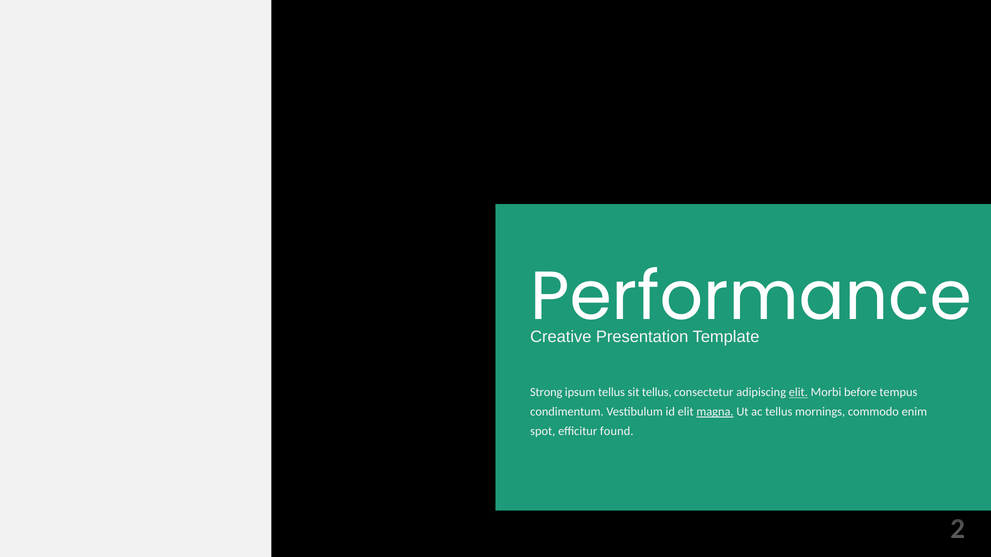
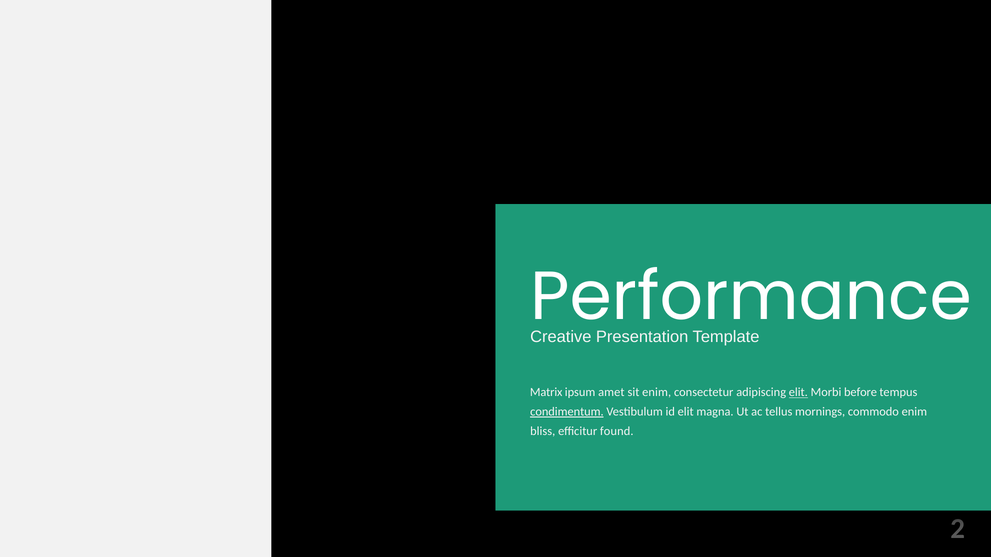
Strong: Strong -> Matrix (546, 393)
ipsum tellus: tellus -> amet (611, 393)
sit tellus: tellus -> enim (657, 393)
condimentum underline: none -> present (567, 412)
magna underline: present -> none (715, 412)
spot: spot -> bliss (543, 431)
